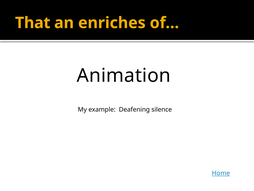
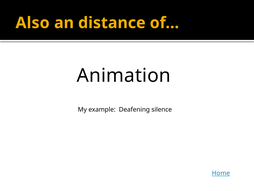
That: That -> Also (33, 23)
enriches: enriches -> distance (112, 23)
